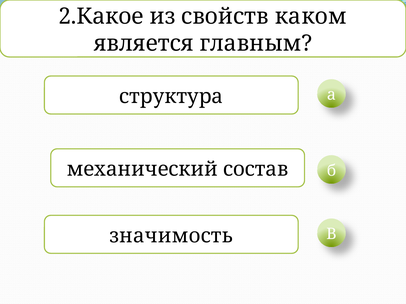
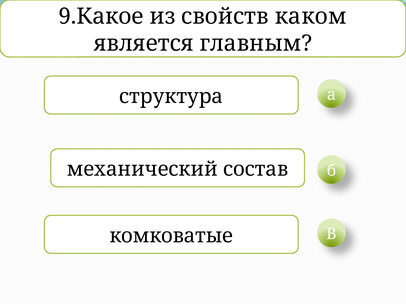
2.Какое: 2.Какое -> 9.Какое (101, 17)
значимость: значимость -> комковатые (171, 236)
